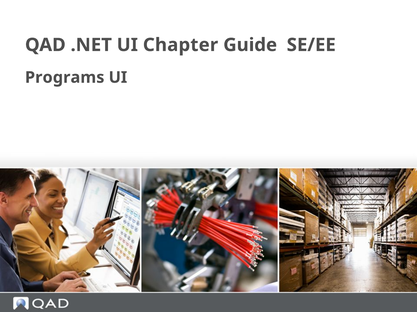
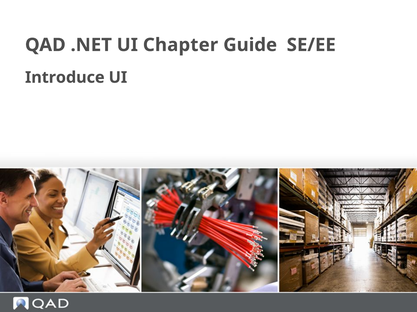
Programs: Programs -> Introduce (65, 78)
